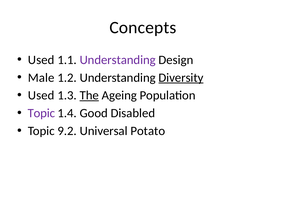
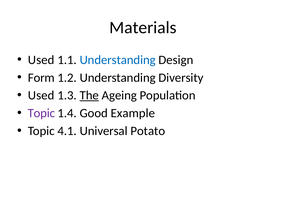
Concepts: Concepts -> Materials (143, 28)
Understanding colour: purple -> blue (118, 60)
Male: Male -> Form (41, 78)
Diversity underline: present -> none (181, 78)
Disabled: Disabled -> Example (133, 113)
9.2: 9.2 -> 4.1 (67, 131)
